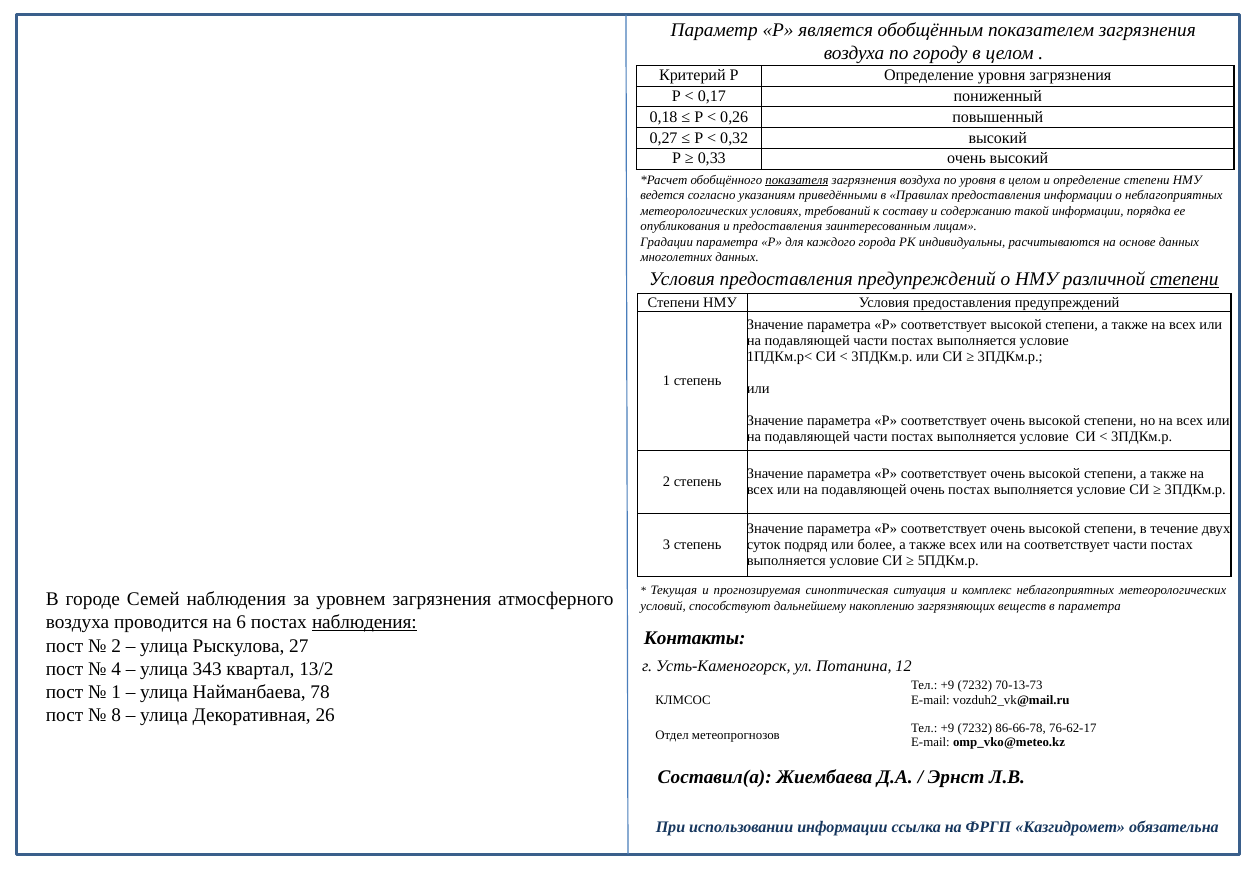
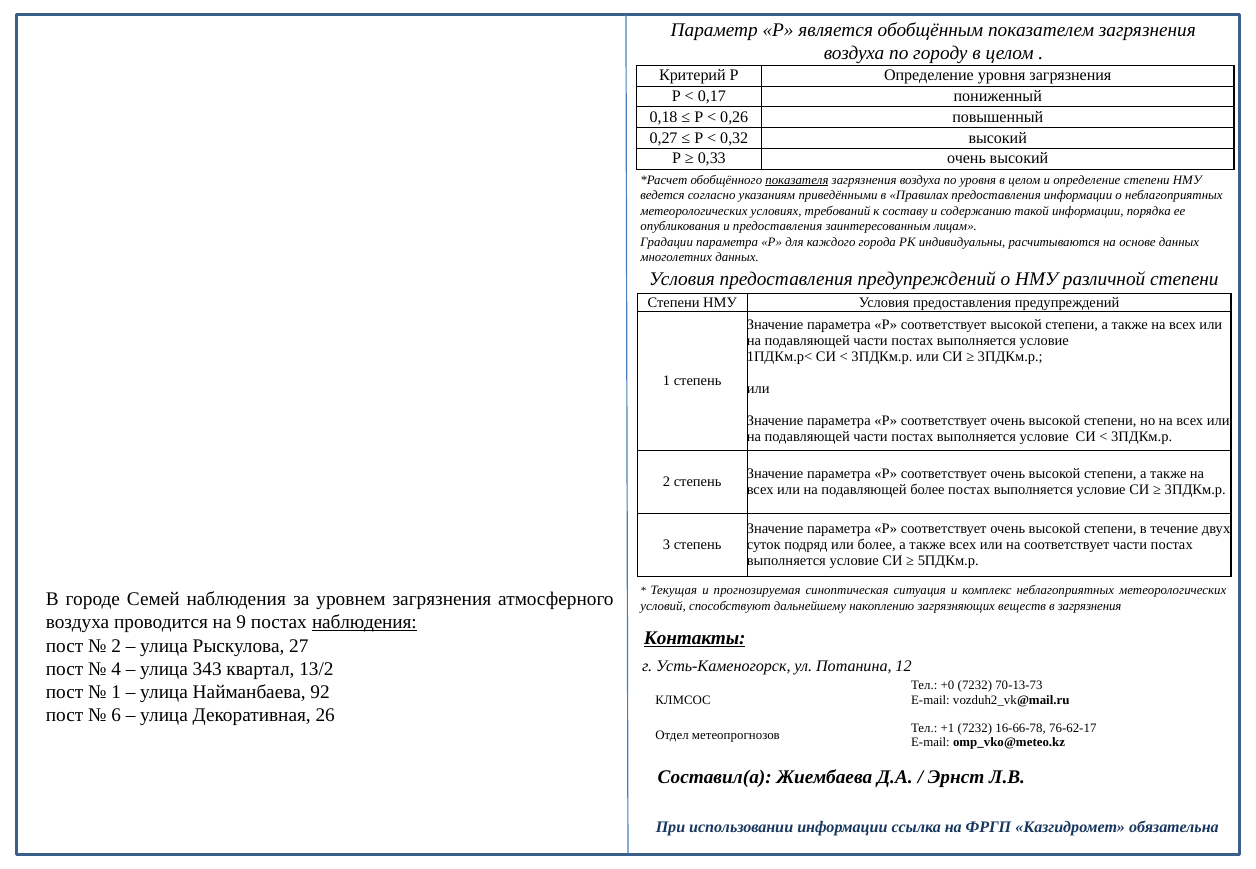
степени underline: present -> none (1184, 279)
подавляющей очень: очень -> более (927, 490)
в параметра: параметра -> загрязнения (1090, 606)
6: 6 -> 9 (241, 623)
Контакты underline: none -> present (695, 638)
+9: +9 -> +0 (947, 686)
78: 78 -> 92 (320, 692)
8: 8 -> 6 (116, 716)
+9: +9 -> +1 (947, 729)
86-66-78: 86-66-78 -> 16-66-78 (1021, 729)
